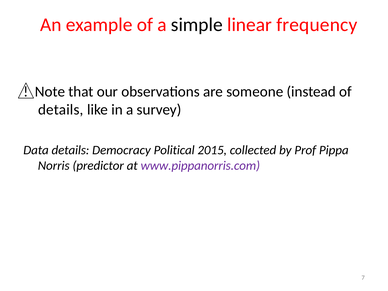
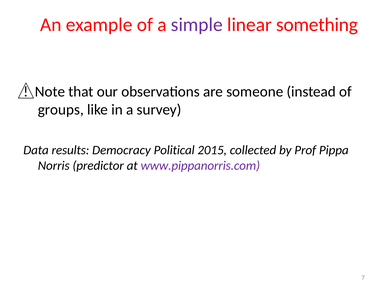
simple colour: black -> purple (197, 25)
frequency: frequency -> something (317, 25)
details: details -> groups (61, 110)
Data details: details -> results (70, 150)
